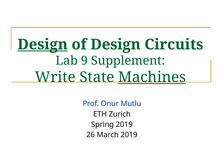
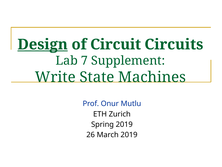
of Design: Design -> Circuit (116, 44)
9: 9 -> 7 (84, 60)
Machines underline: present -> none (152, 77)
